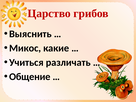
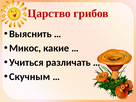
Общение: Общение -> Скучным (30, 77)
